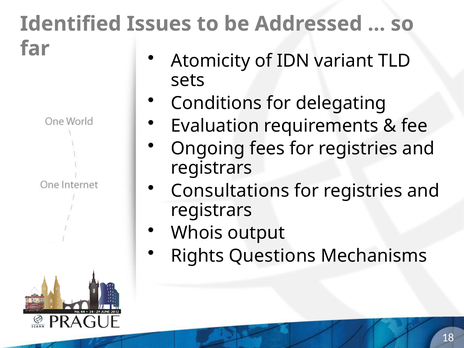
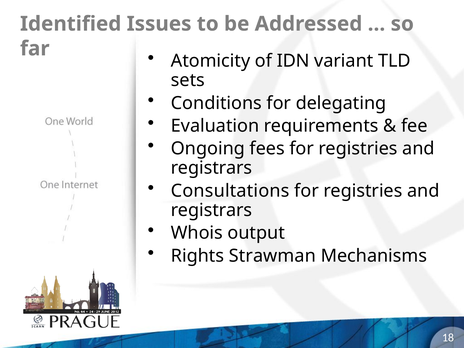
Questions: Questions -> Strawman (272, 256)
